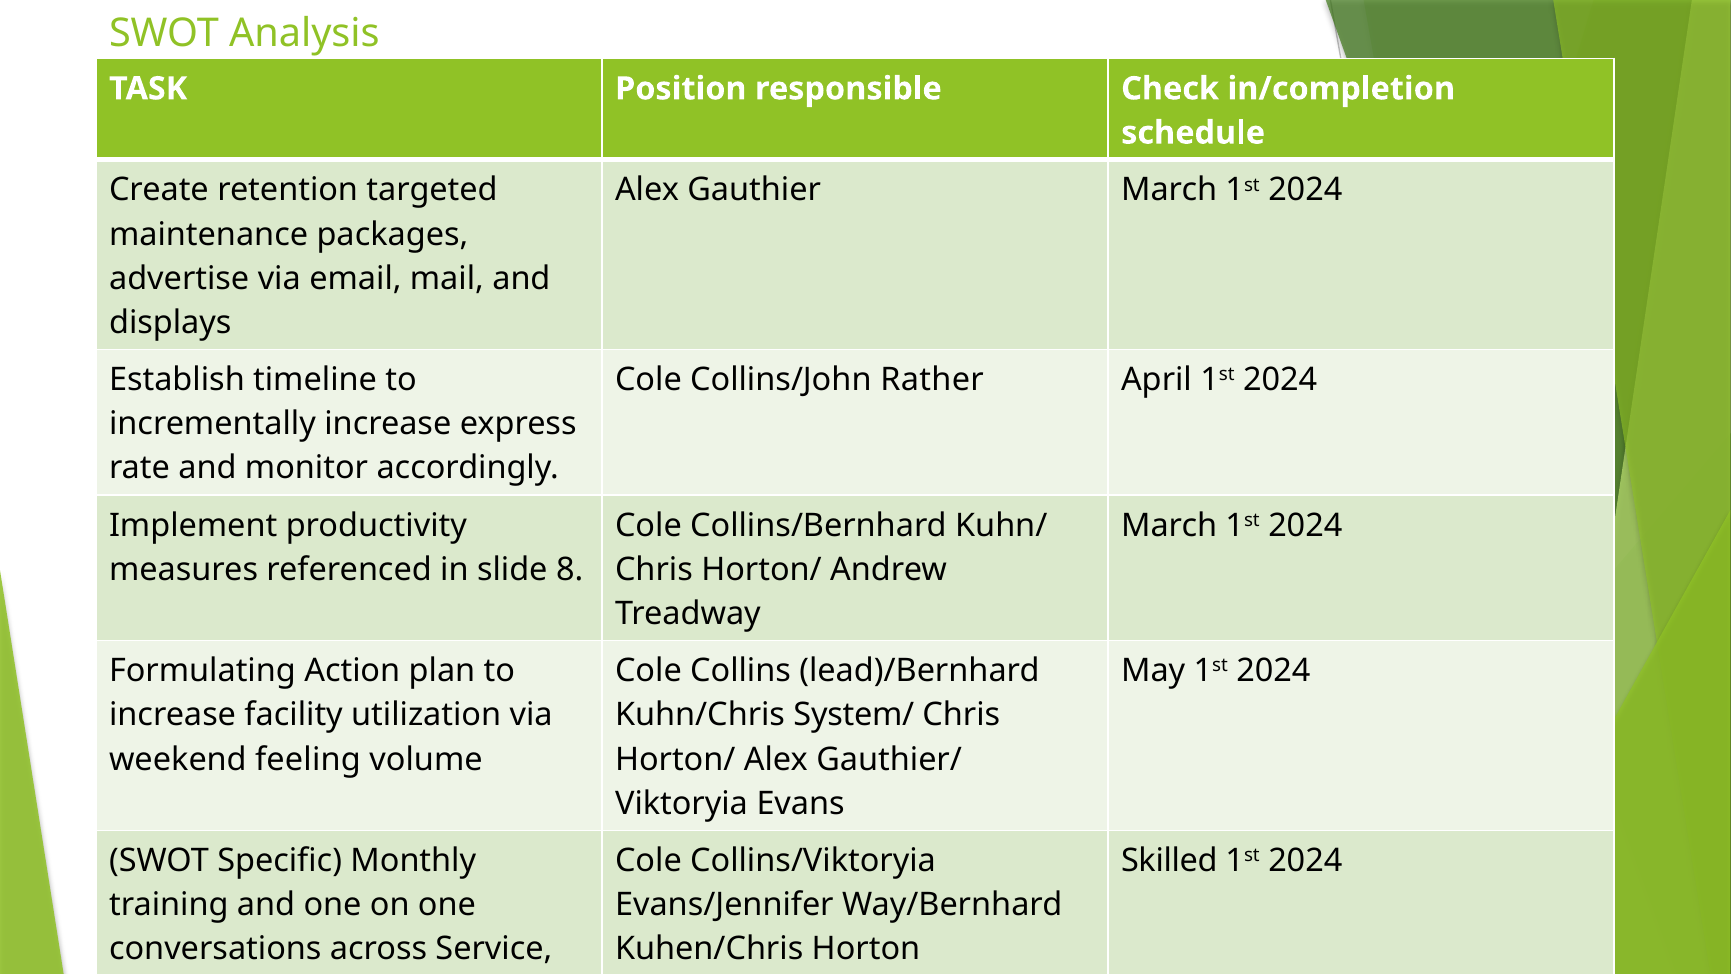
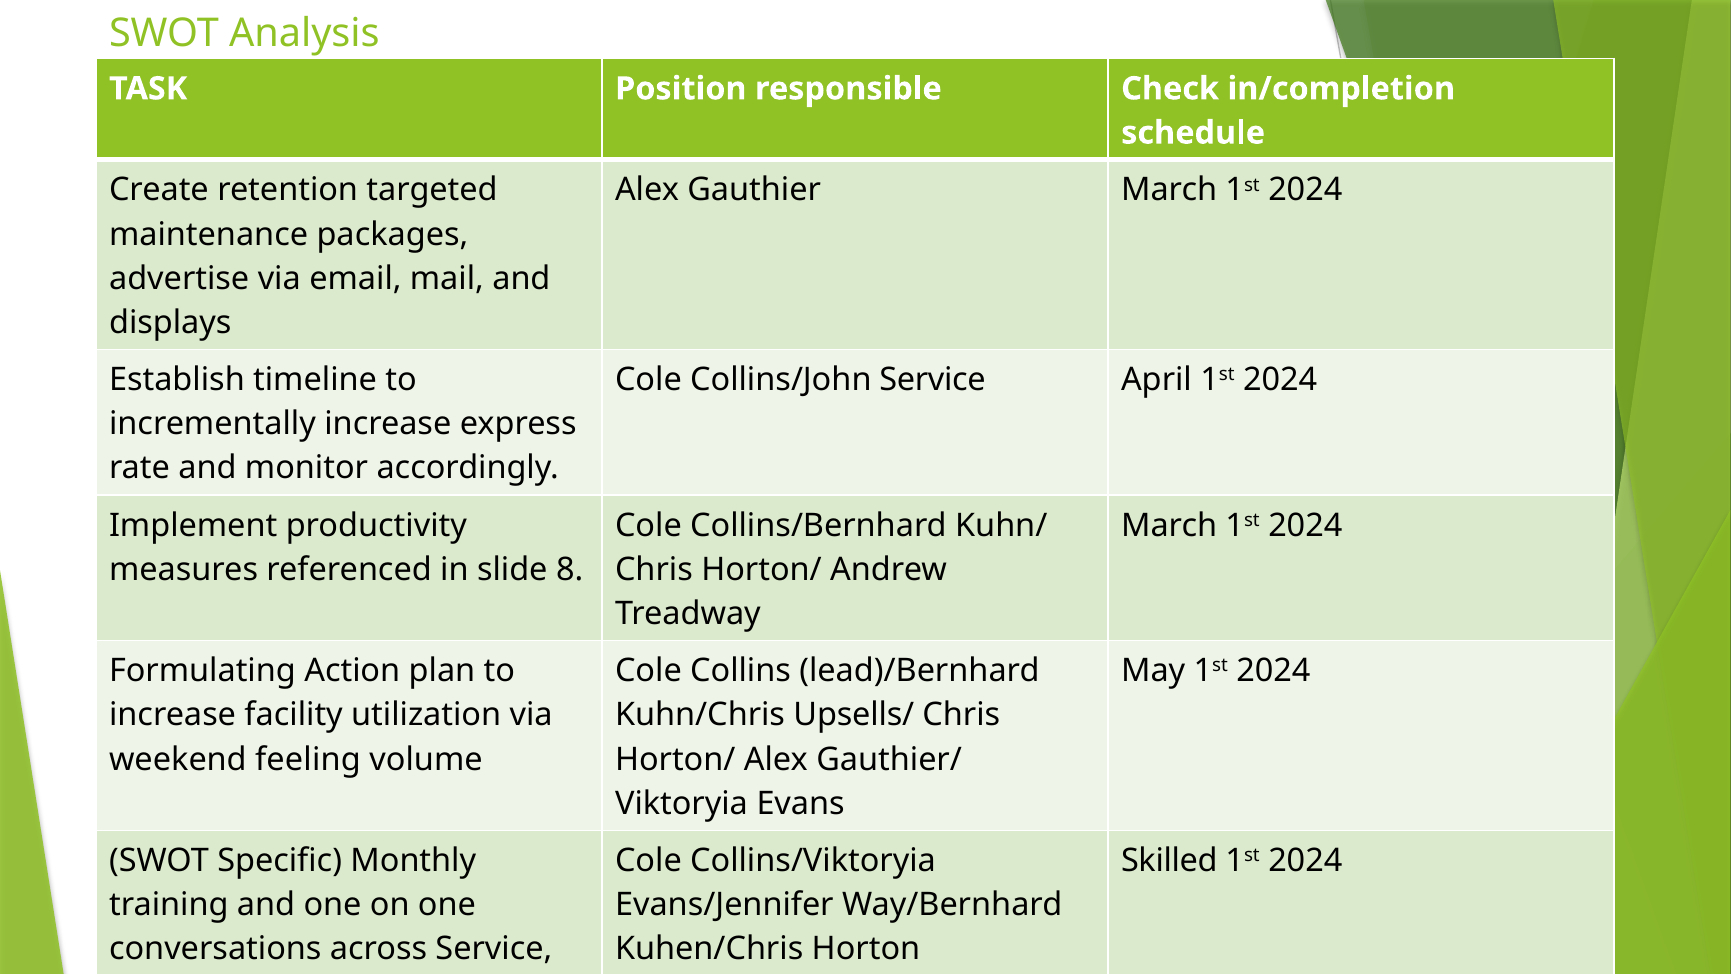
Collins/John Rather: Rather -> Service (932, 380)
System/: System/ -> Upsells/ (854, 715)
